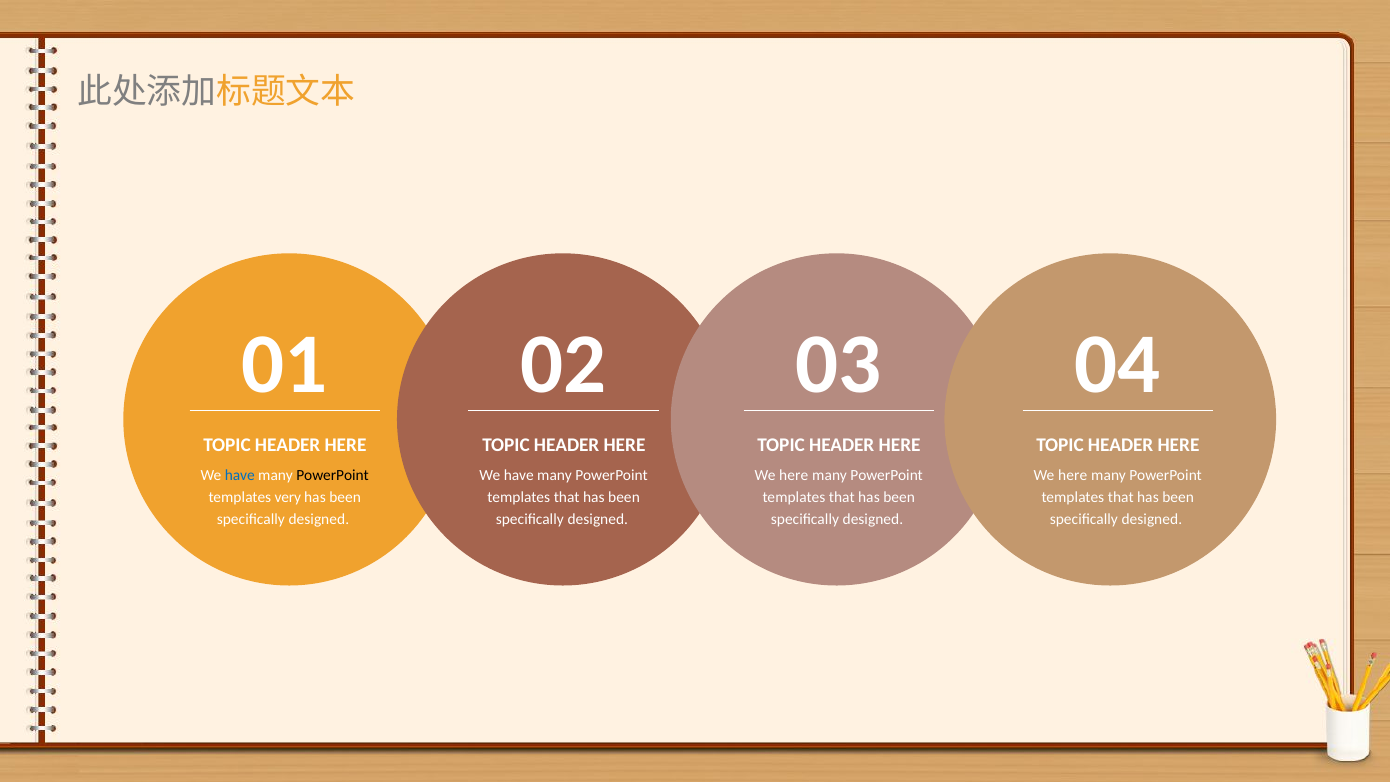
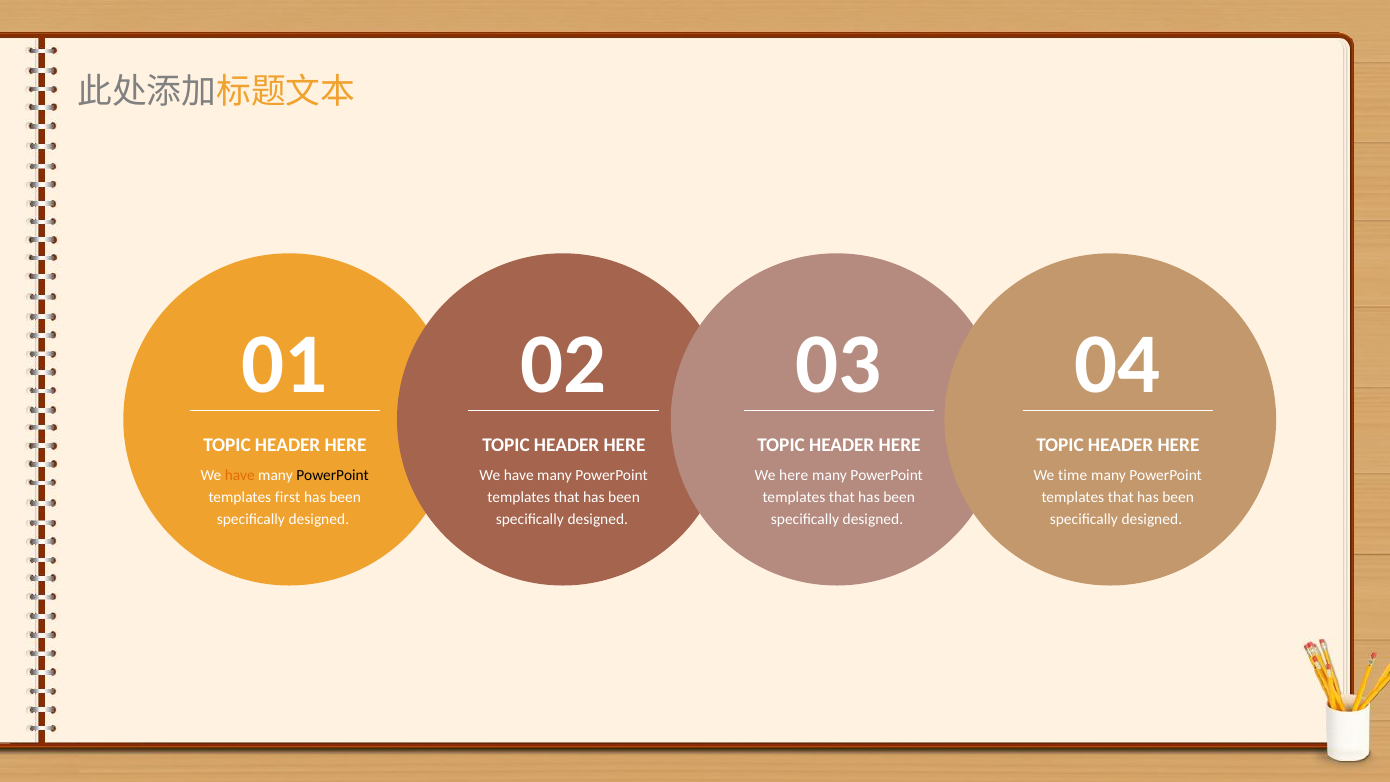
have colour: blue -> orange (240, 475)
here: here -> time (1073, 475)
very: very -> first (288, 497)
